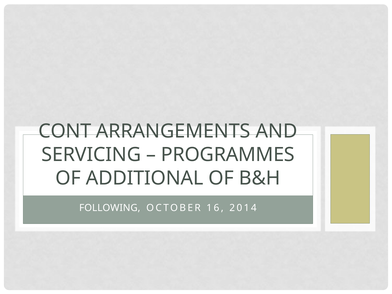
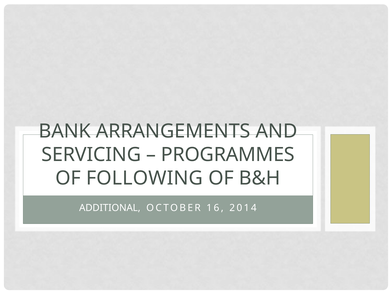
CONT: CONT -> BANK (65, 131)
ADDITIONAL: ADDITIONAL -> FOLLOWING (145, 178)
FOLLOWING: FOLLOWING -> ADDITIONAL (110, 208)
